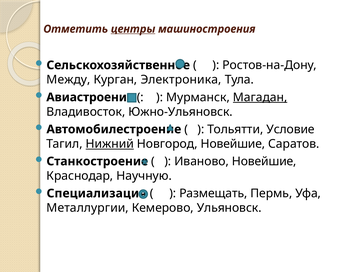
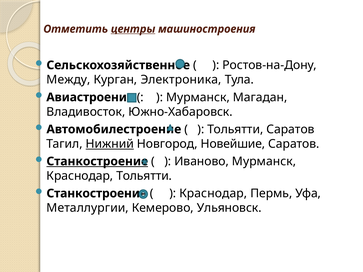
Магадан underline: present -> none (260, 97)
Южно-Ульяновск: Южно-Ульяновск -> Южно-Хабаровск (181, 112)
Тольятти Условие: Условие -> Саратов (290, 129)
Станкостроение underline: none -> present (97, 161)
Иваново Новейшие: Новейшие -> Мурманск (264, 161)
Краснодар Научную: Научную -> Тольятти (144, 176)
Специализация: Специализация -> Станкостроение (97, 194)
Размещать: Размещать -> Краснодар (213, 194)
